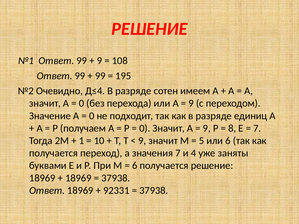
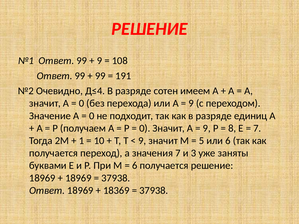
195: 195 -> 191 (123, 76)
4: 4 -> 3 (193, 153)
92331: 92331 -> 18369 (116, 191)
